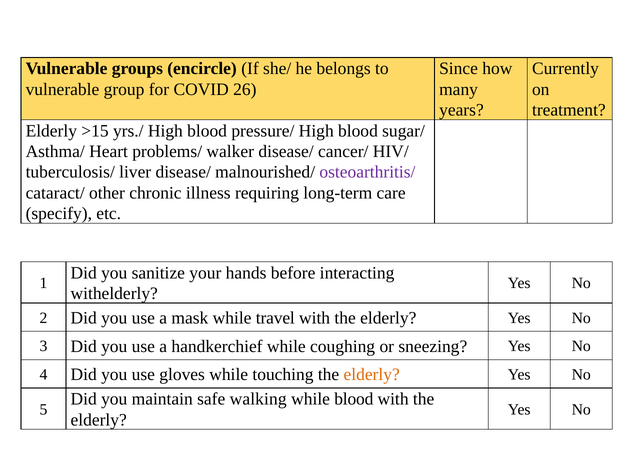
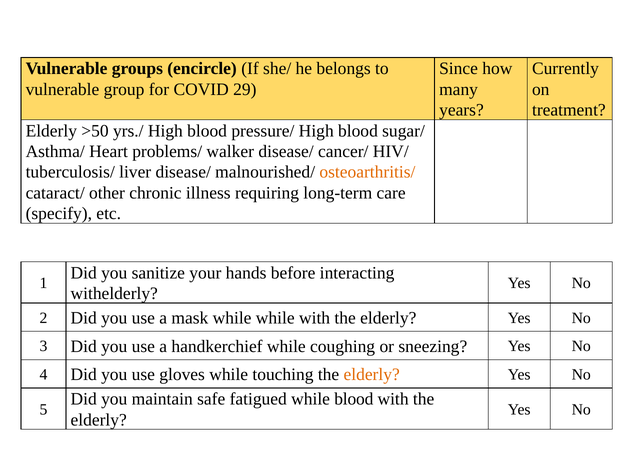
26: 26 -> 29 (245, 89)
>15: >15 -> >50 (95, 131)
osteoarthritis/ colour: purple -> orange (367, 172)
while travel: travel -> while (275, 318)
walking: walking -> fatigued (258, 399)
